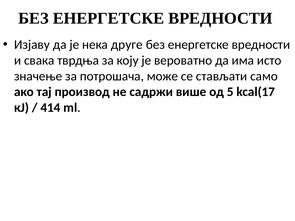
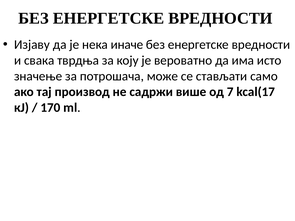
друге: друге -> инaчe (127, 45)
5: 5 -> 7 (230, 92)
414: 414 -> 170 (50, 108)
